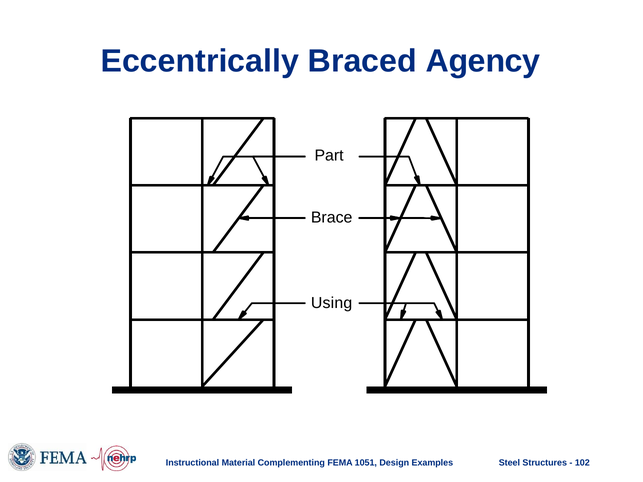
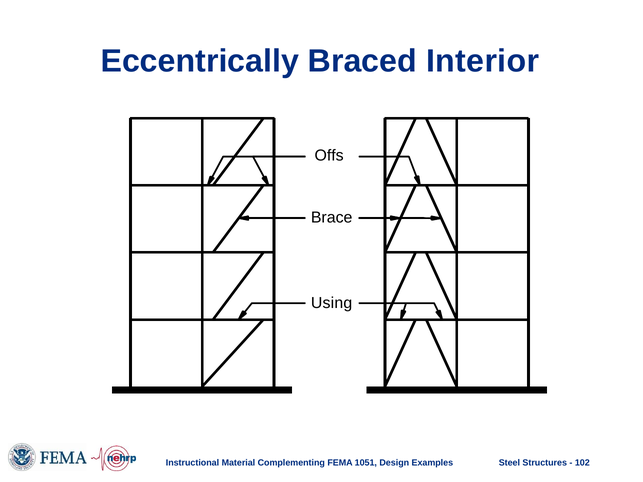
Agency: Agency -> Interior (483, 61)
Part: Part -> Offs (329, 156)
